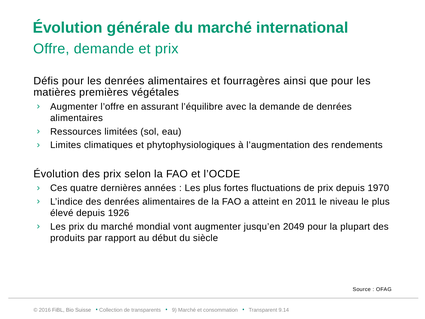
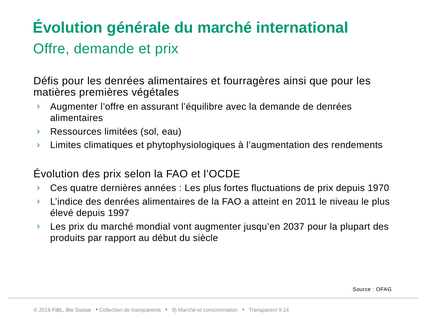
1926: 1926 -> 1997 (119, 213)
2049: 2049 -> 2037 (294, 226)
